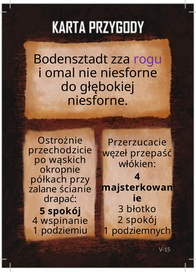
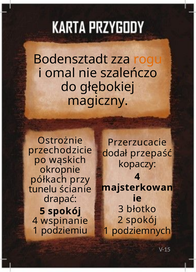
rogu colour: purple -> orange (148, 59)
nie niesforne: niesforne -> szaleńczo (129, 73)
niesforne: niesforne -> magiczny (98, 101)
węzeł: węzeł -> dodał (115, 154)
włókien: włókien -> kopaczy (137, 164)
zalane: zalane -> tunelu (43, 190)
